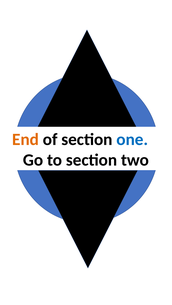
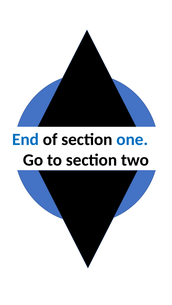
End colour: orange -> blue (25, 140)
